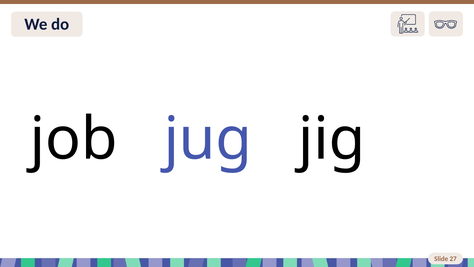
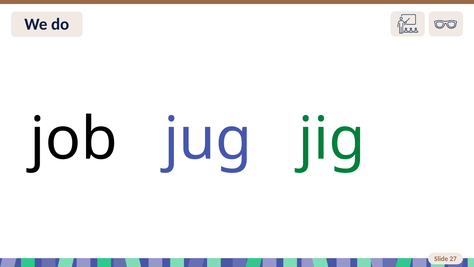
jig colour: black -> green (332, 139)
